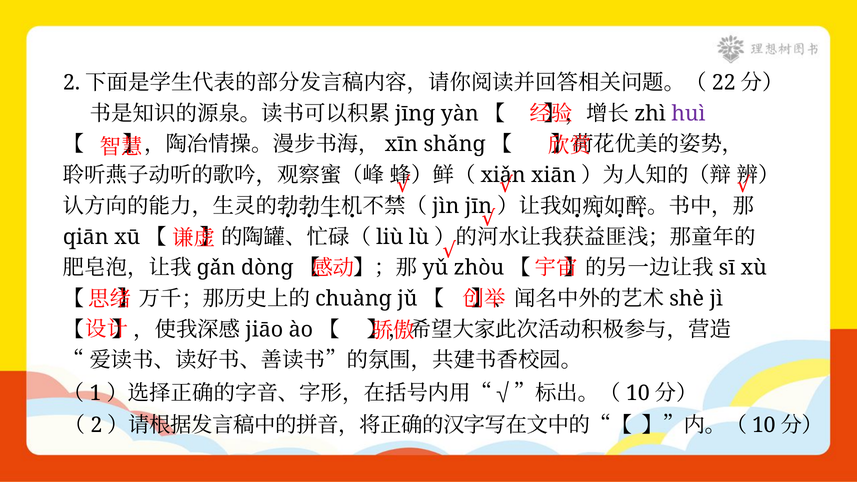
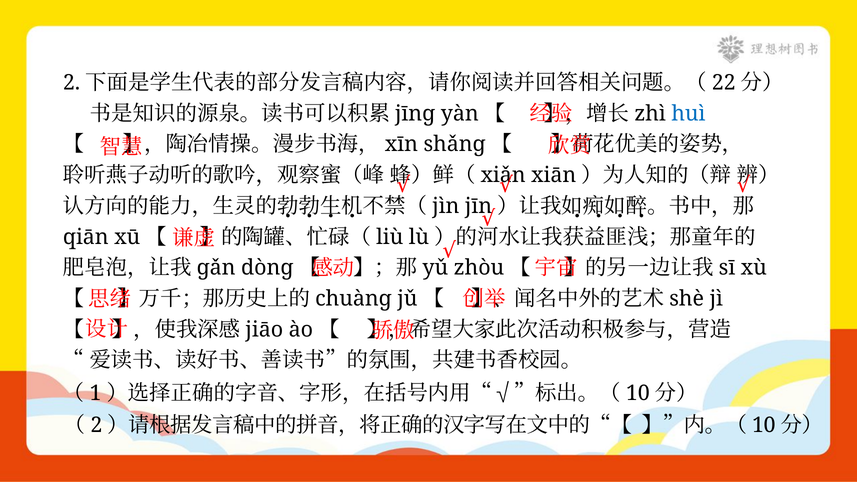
huì colour: purple -> blue (688, 114)
